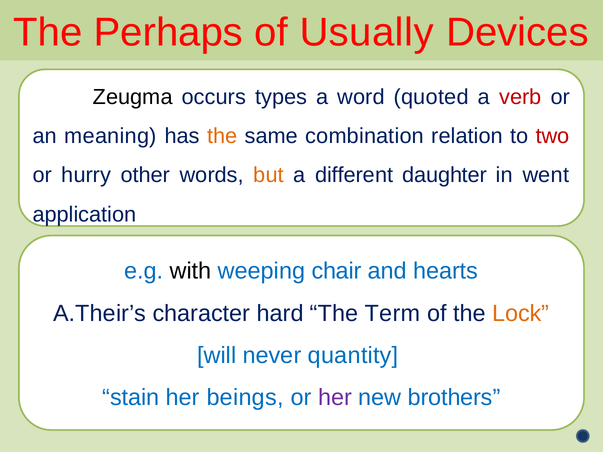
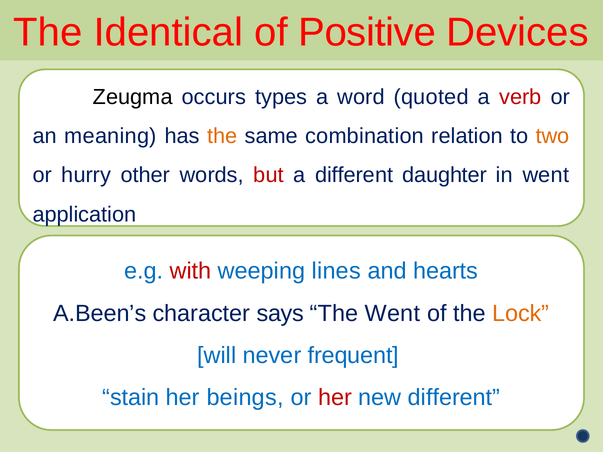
Perhaps: Perhaps -> Identical (168, 33)
Usually: Usually -> Positive (367, 33)
two colour: red -> orange (553, 136)
but colour: orange -> red (269, 175)
with colour: black -> red (191, 271)
chair: chair -> lines (336, 271)
A.Their’s: A.Their’s -> A.Been’s (100, 313)
hard: hard -> says (280, 313)
The Term: Term -> Went (392, 313)
quantity: quantity -> frequent (353, 356)
her colour: purple -> red (335, 398)
new brothers: brothers -> different (454, 398)
